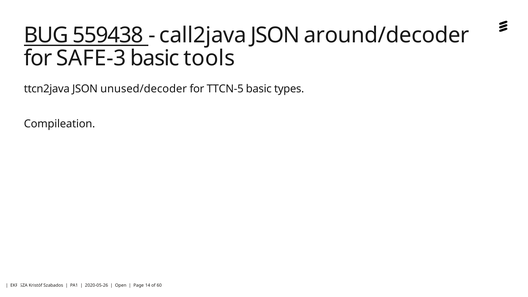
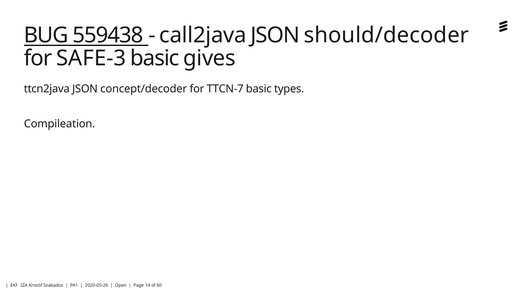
around/decoder: around/decoder -> should/decoder (386, 35)
tools: tools -> gives (209, 58)
unused/decoder: unused/decoder -> concept/decoder (144, 89)
TTCN-5: TTCN-5 -> TTCN-7 (225, 89)
